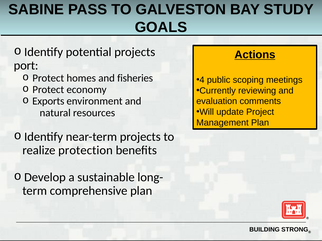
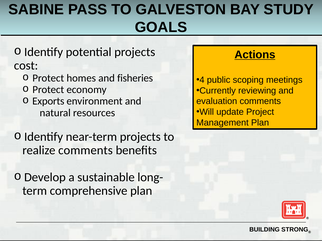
port: port -> cost (26, 66)
realize protection: protection -> comments (85, 151)
